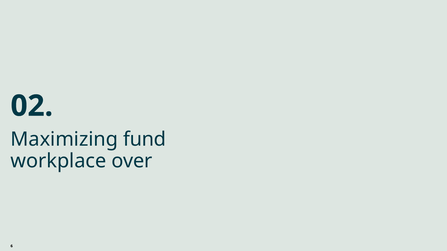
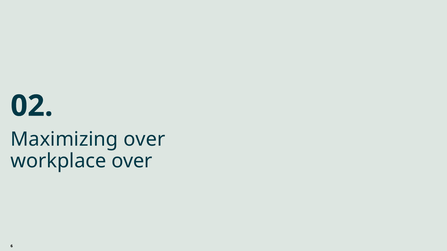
Maximizing fund: fund -> over (144, 140)
